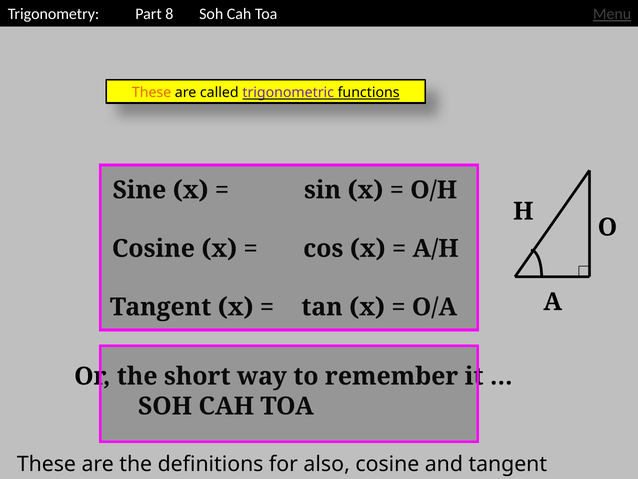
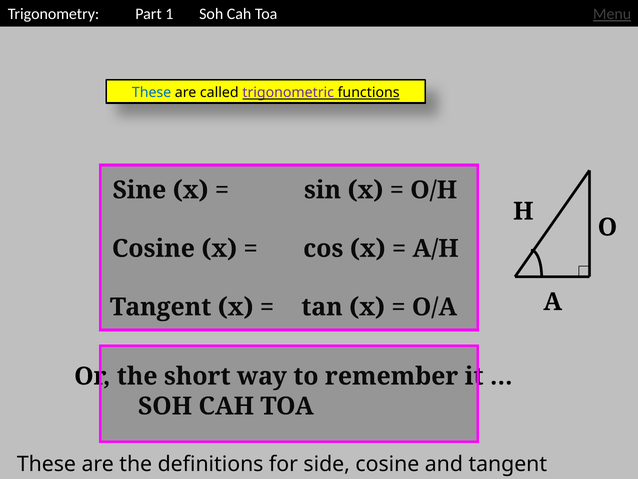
8: 8 -> 1 (169, 14)
These colour: orange -> blue (152, 92)
also: also -> side (327, 464)
